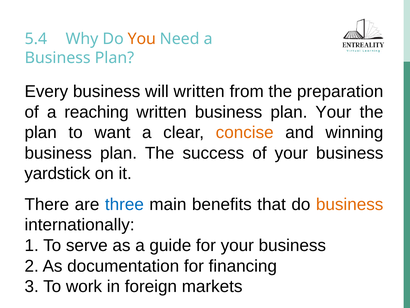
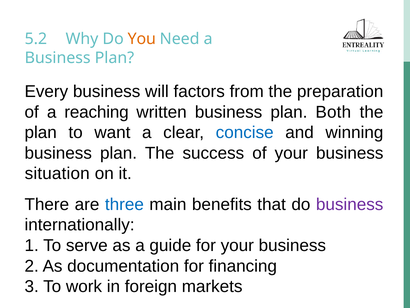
5.4: 5.4 -> 5.2 (36, 39)
will written: written -> factors (199, 91)
plan Your: Your -> Both (333, 112)
concise colour: orange -> blue (245, 132)
yardstick: yardstick -> situation (57, 173)
business colour: orange -> purple (350, 204)
